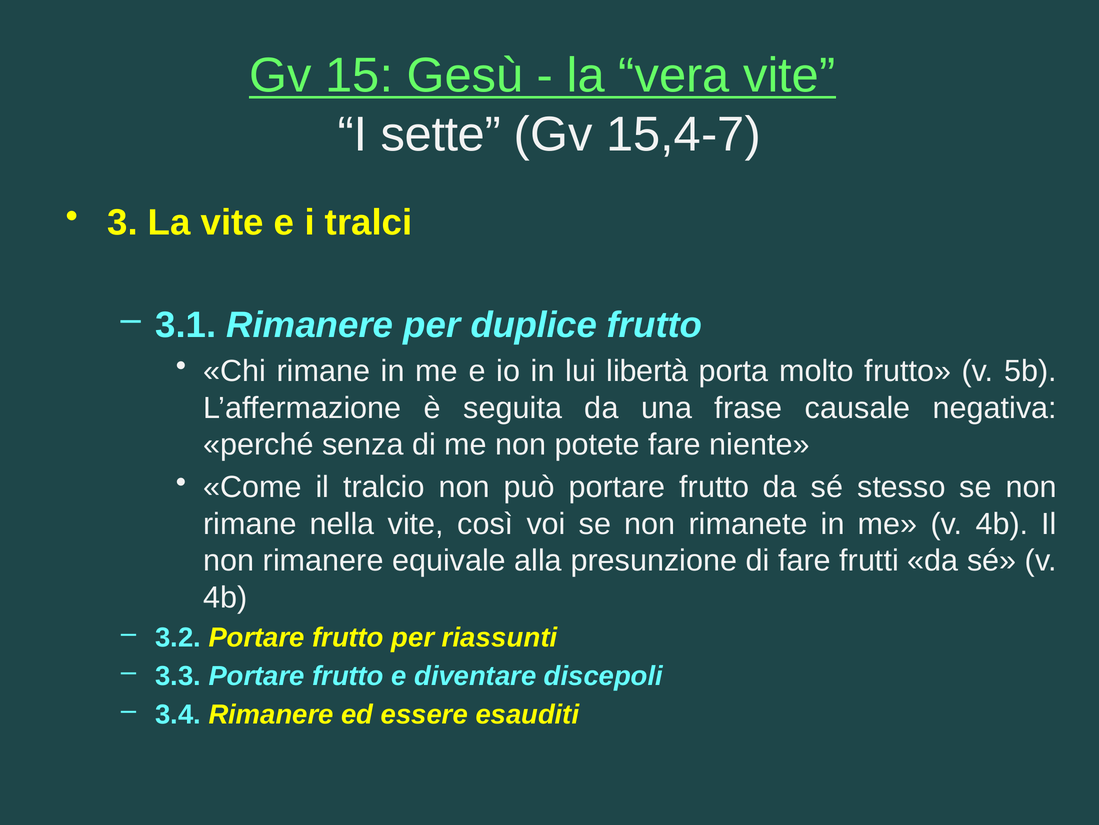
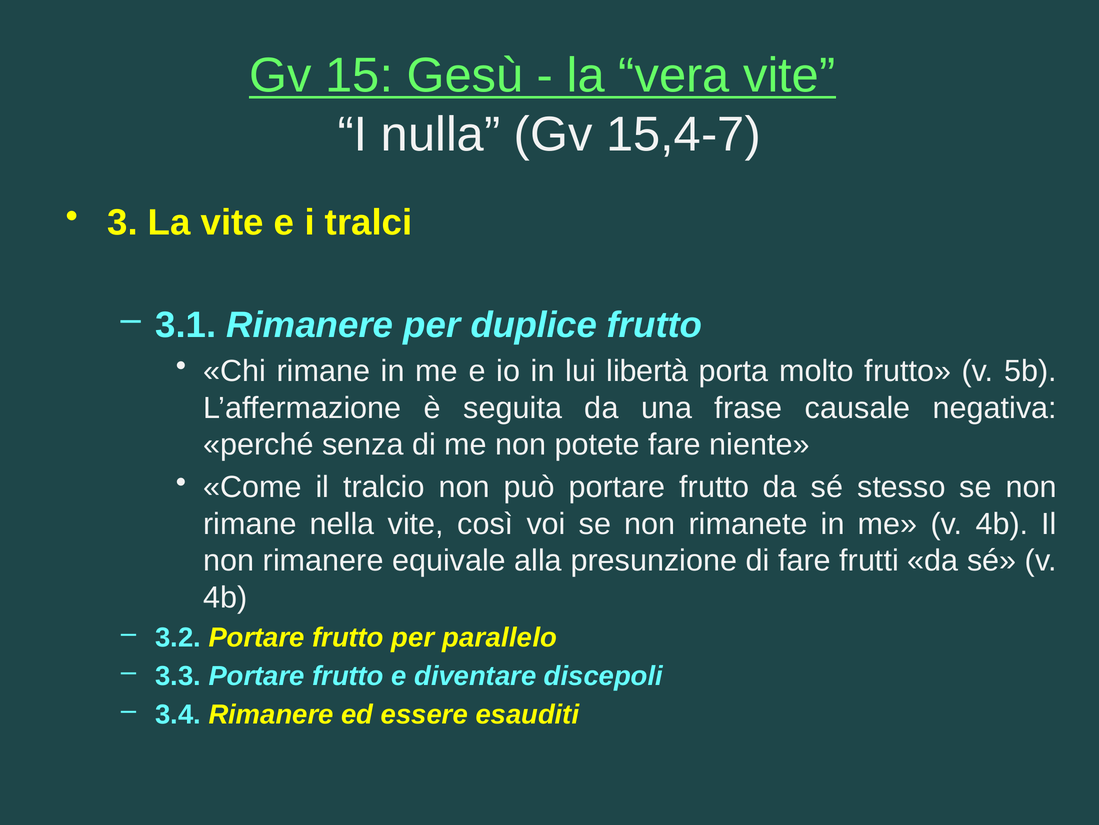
sette: sette -> nulla (441, 134)
riassunti: riassunti -> parallelo (500, 637)
